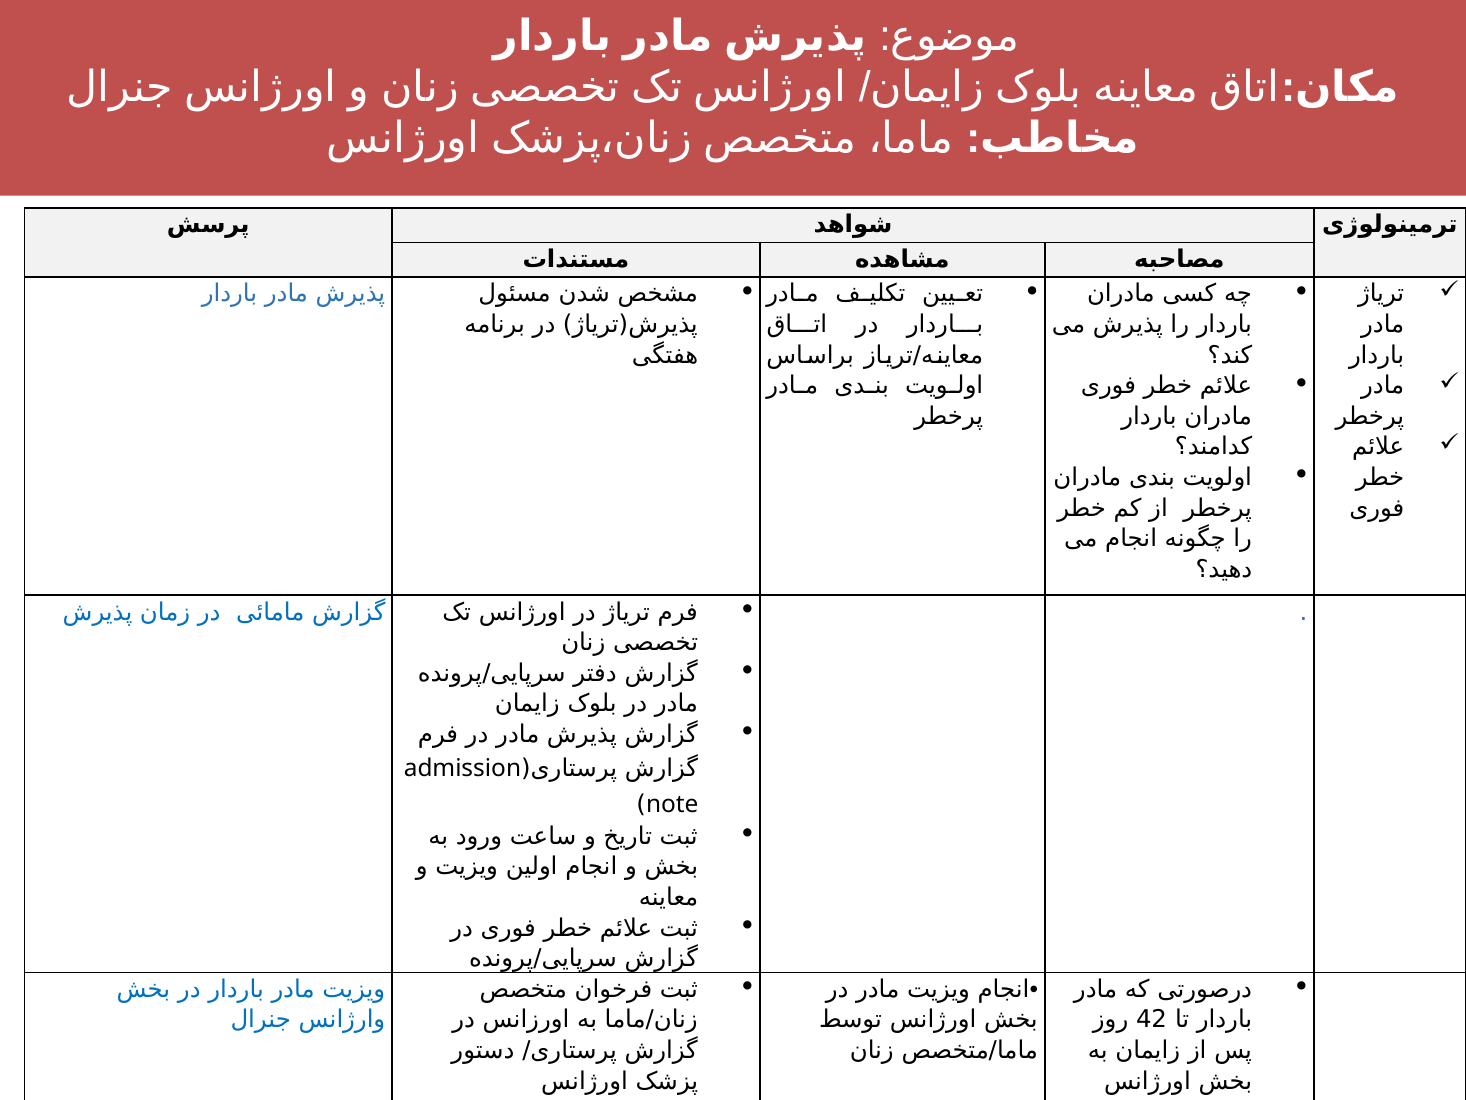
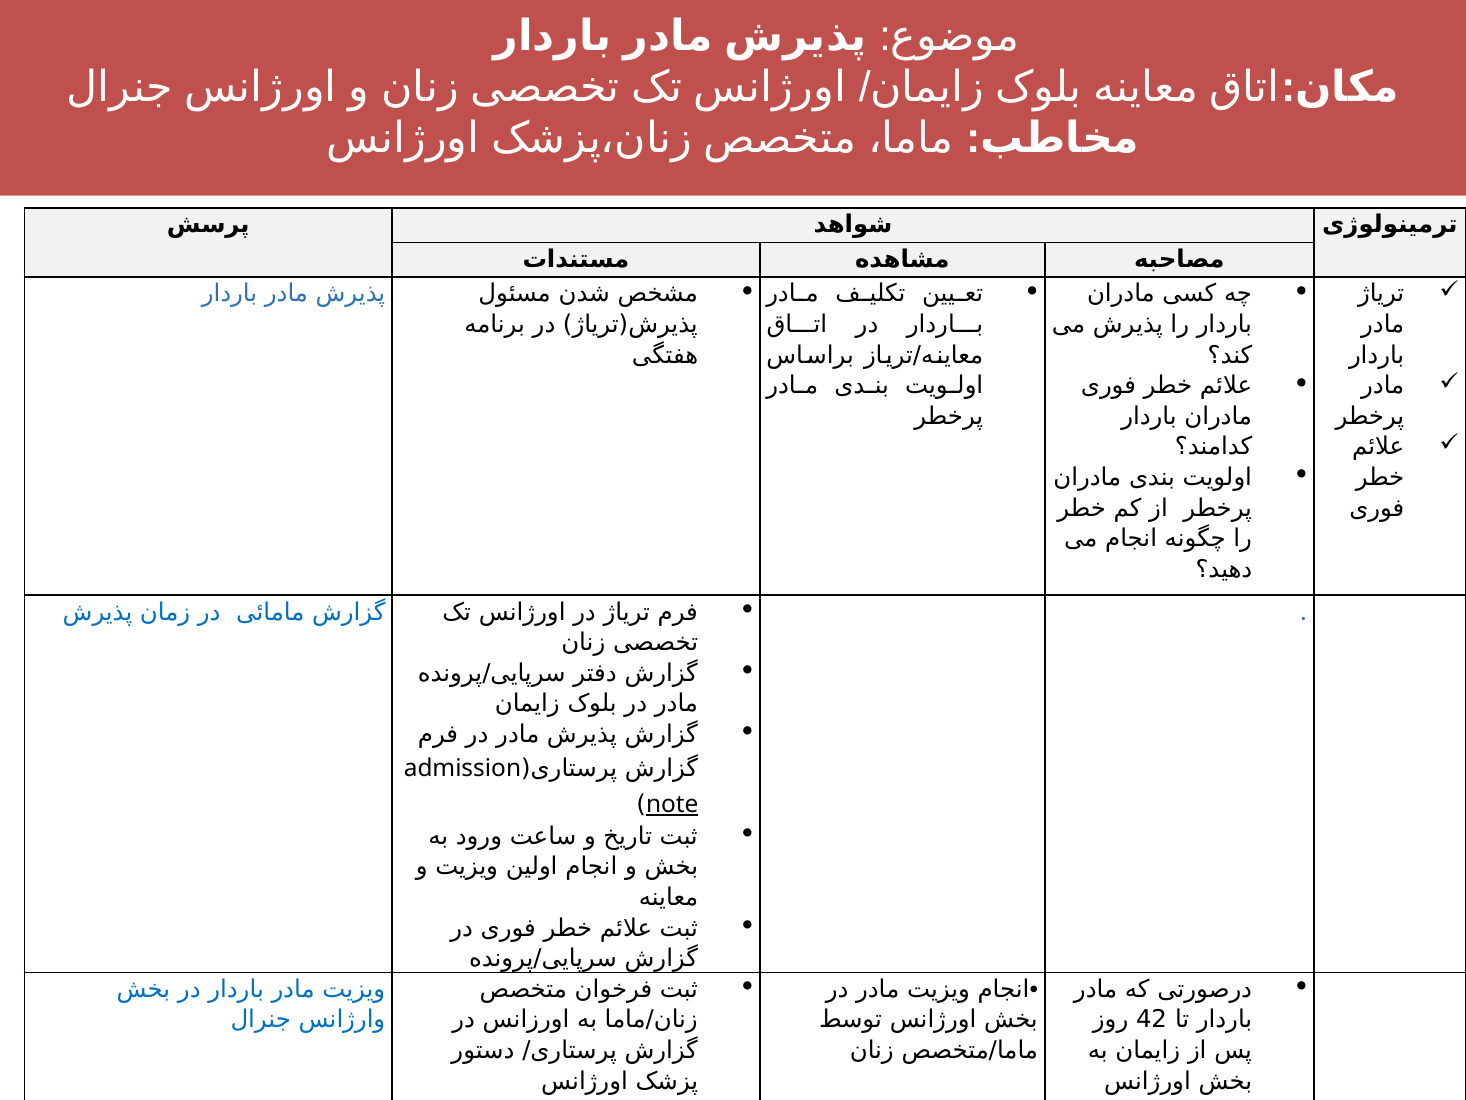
note underline: none -> present (672, 804)
